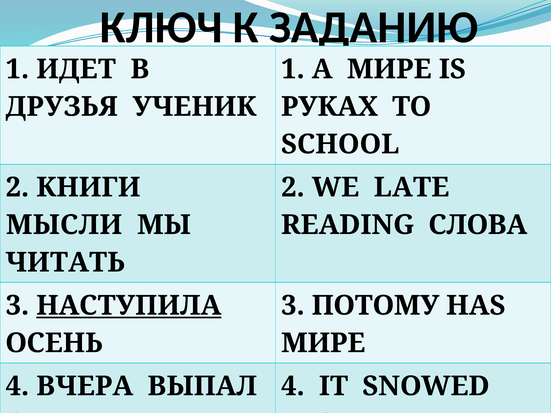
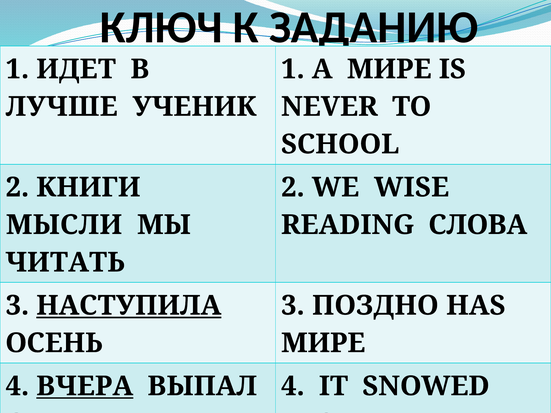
ДРУЗЬЯ: ДРУЗЬЯ -> ЛУЧШЕ (62, 107)
РУКАХ: РУКАХ -> NEVER (329, 107)
LATE: LATE -> WISE (412, 187)
ПОТОМУ: ПОТОМУ -> ПОЗДНО (375, 306)
ВЧЕРА underline: none -> present (85, 386)
